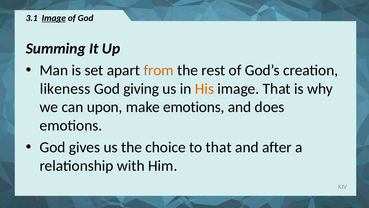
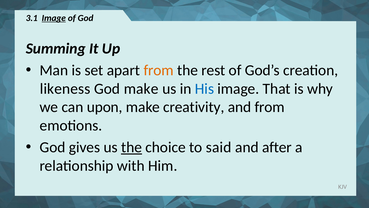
God giving: giving -> make (141, 89)
His colour: orange -> blue (204, 89)
make emotions: emotions -> creativity (194, 107)
and does: does -> from (270, 107)
the underline: none -> present (132, 147)
to that: that -> said (219, 147)
